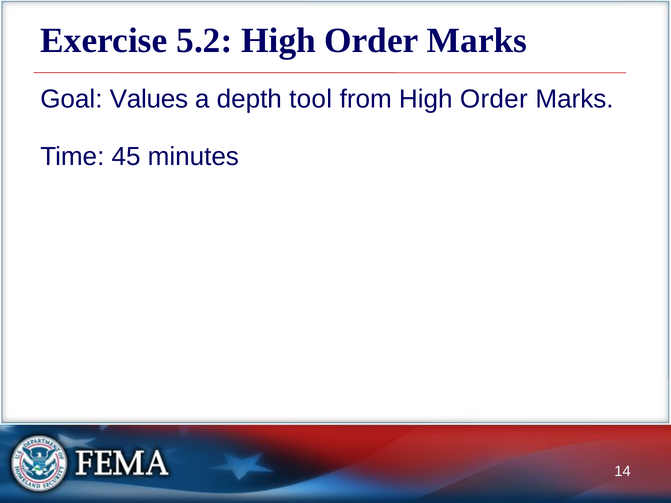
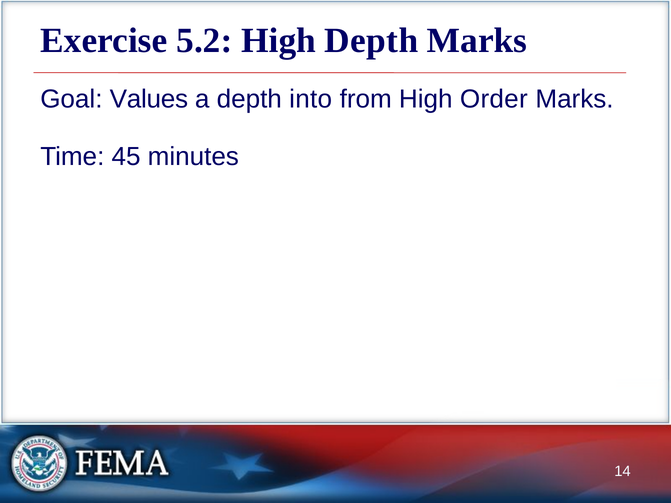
5.2 High Order: Order -> Depth (371, 40)
tool: tool -> into (311, 99)
